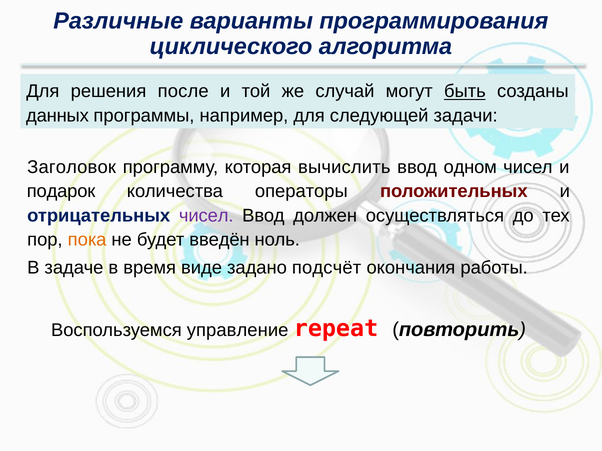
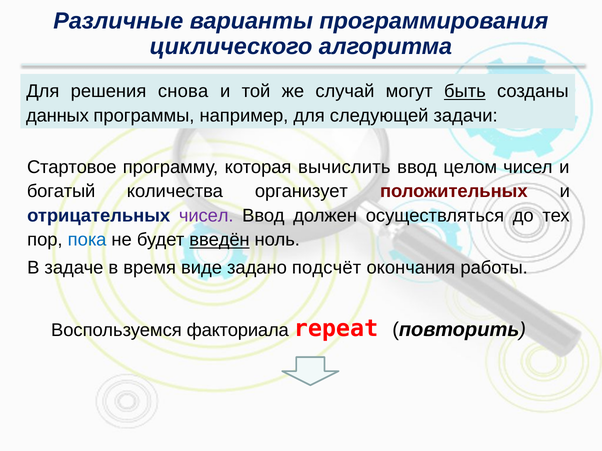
после: после -> снова (183, 92)
Заголовок: Заголовок -> Стартовое (72, 167)
одном: одном -> целом (470, 167)
подарок: подарок -> богатый (61, 192)
операторы: операторы -> организует (301, 192)
пока colour: orange -> blue (87, 240)
введён underline: none -> present (220, 240)
управление: управление -> факториала (238, 331)
